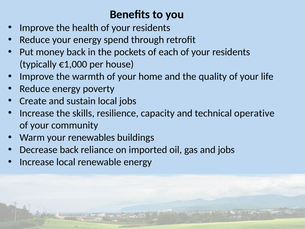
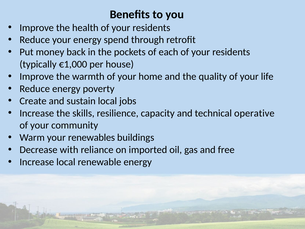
Decrease back: back -> with (69, 150)
and jobs: jobs -> free (226, 150)
